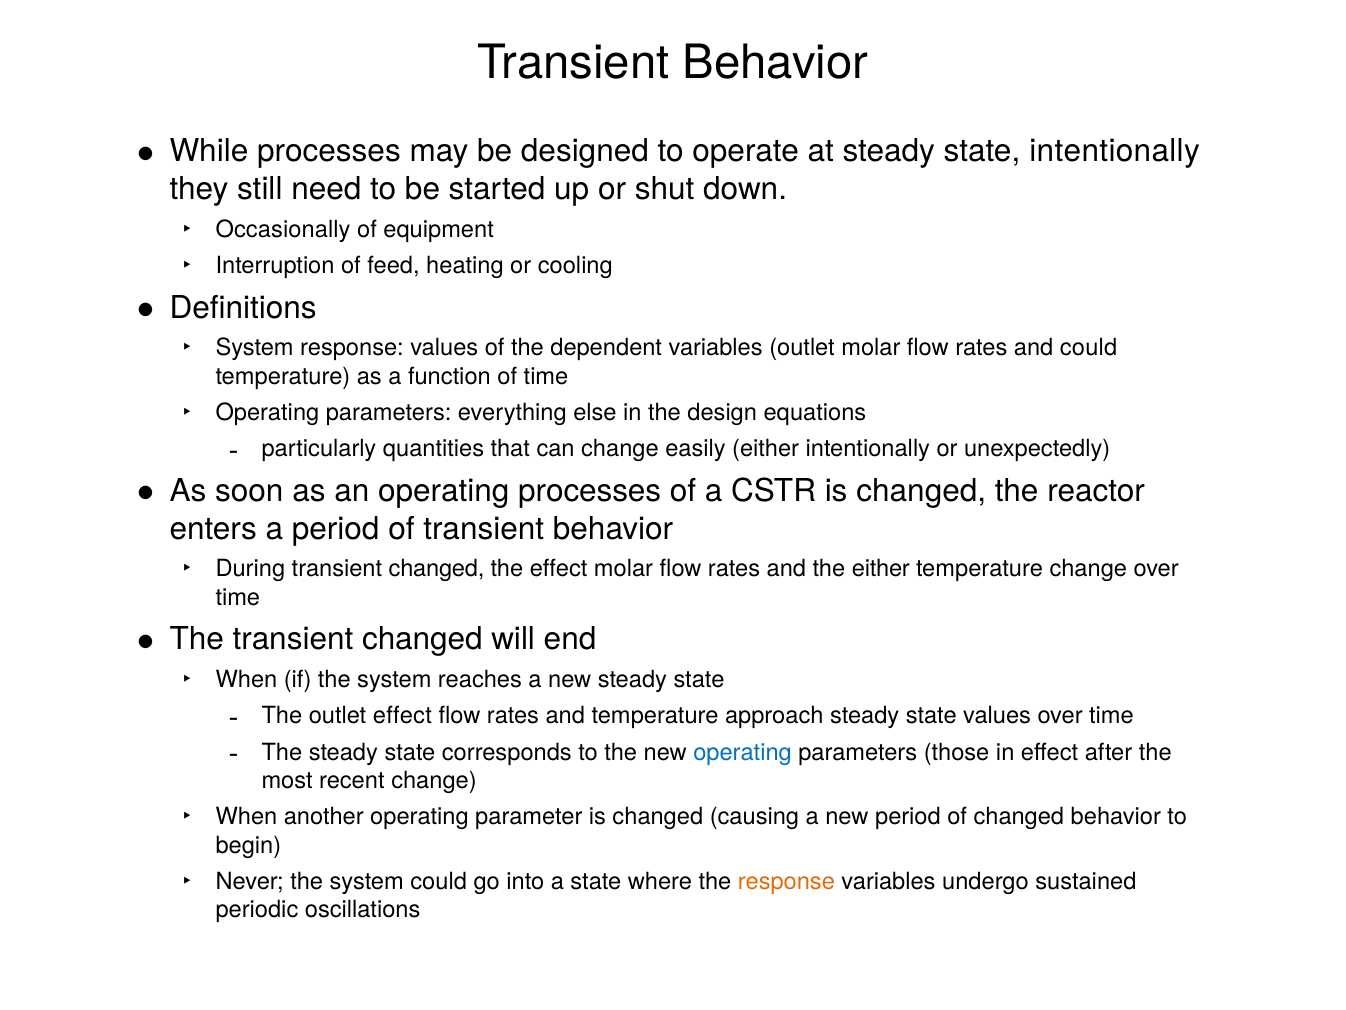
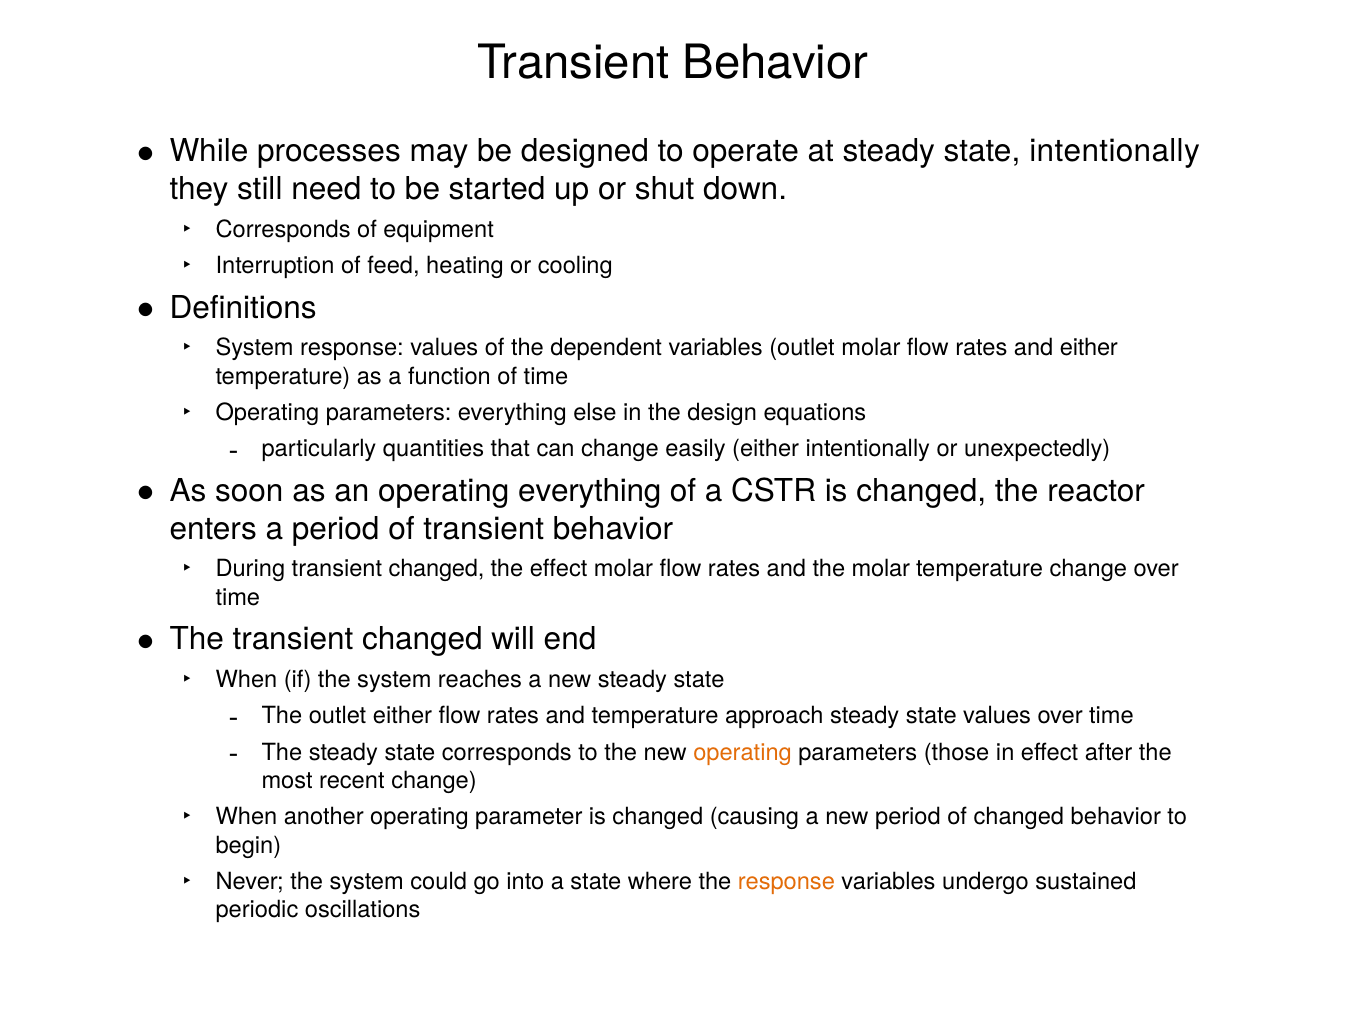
Occasionally: Occasionally -> Corresponds (283, 230)
and could: could -> either (1089, 348)
operating processes: processes -> everything (590, 490)
the either: either -> molar (881, 569)
outlet effect: effect -> either (403, 716)
operating colour: blue -> orange (743, 752)
